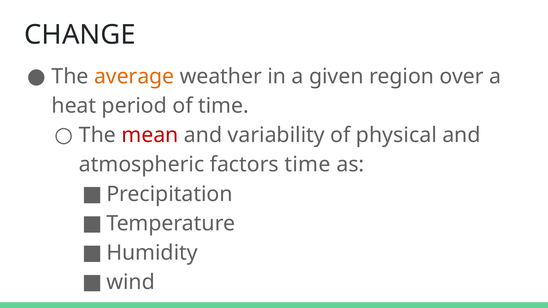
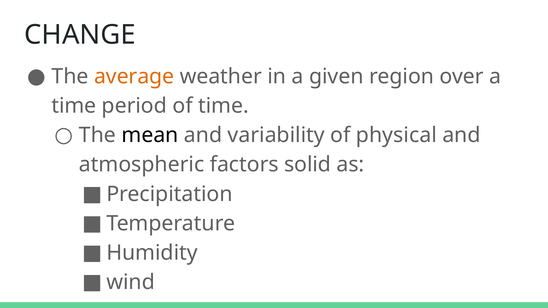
heat: heat -> time (74, 106)
mean colour: red -> black (150, 135)
factors time: time -> solid (308, 165)
